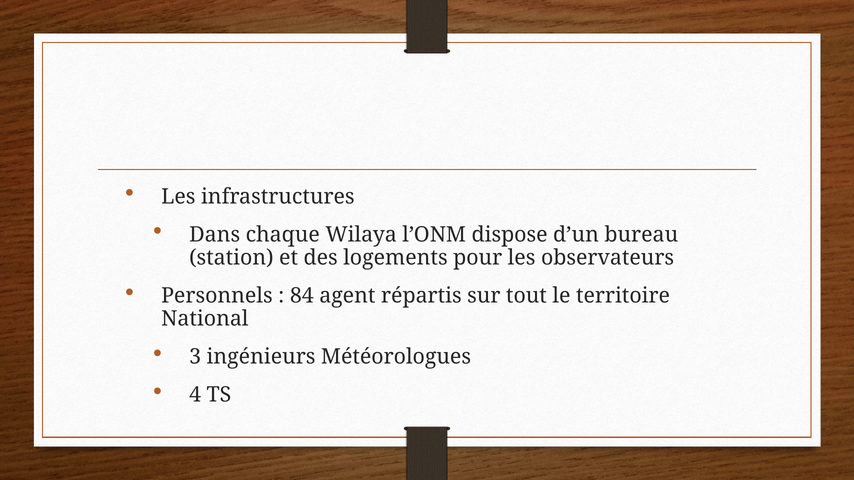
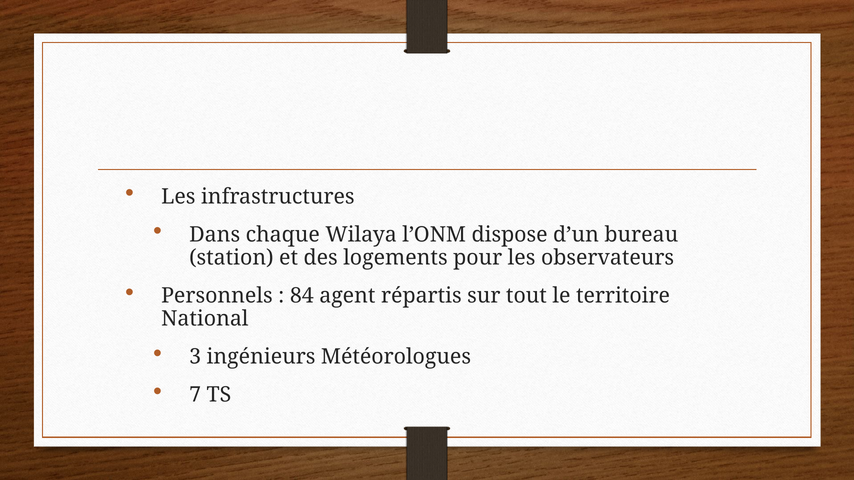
4: 4 -> 7 (195, 395)
